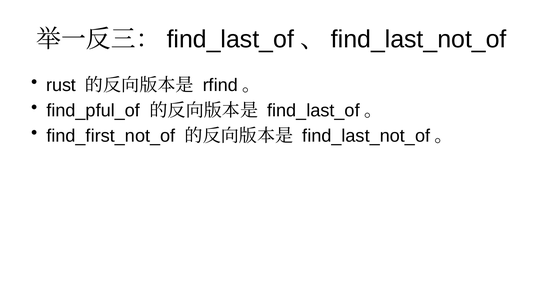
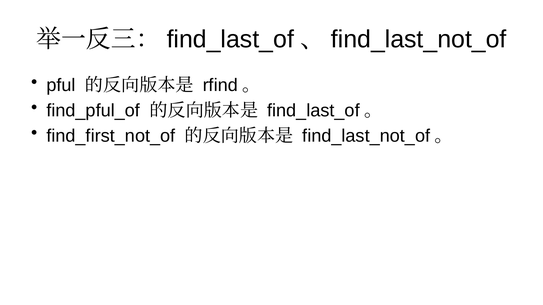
rust: rust -> pful (61, 85)
